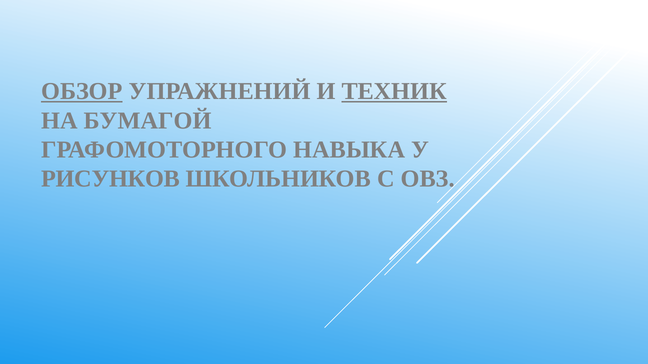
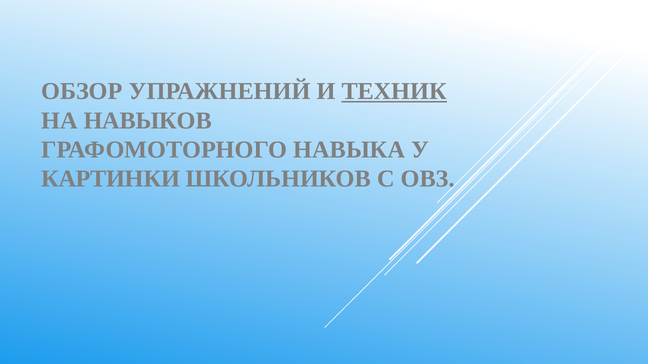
ОБЗОР underline: present -> none (82, 92)
БУМАГОЙ: БУМАГОЙ -> НАВЫКОВ (148, 121)
РИСУНКОВ: РИСУНКОВ -> КАРТИНКИ (111, 179)
